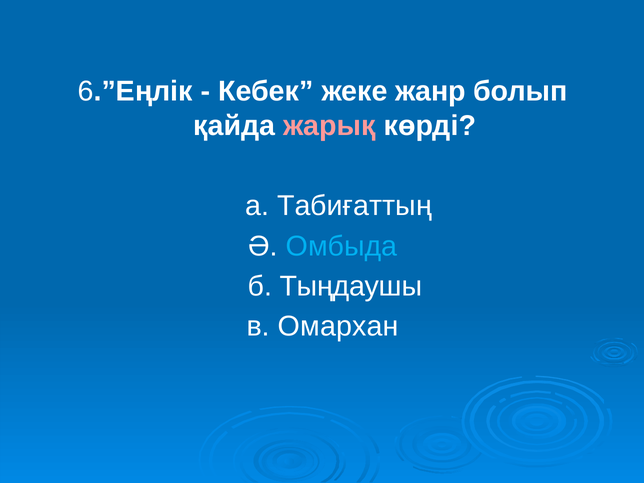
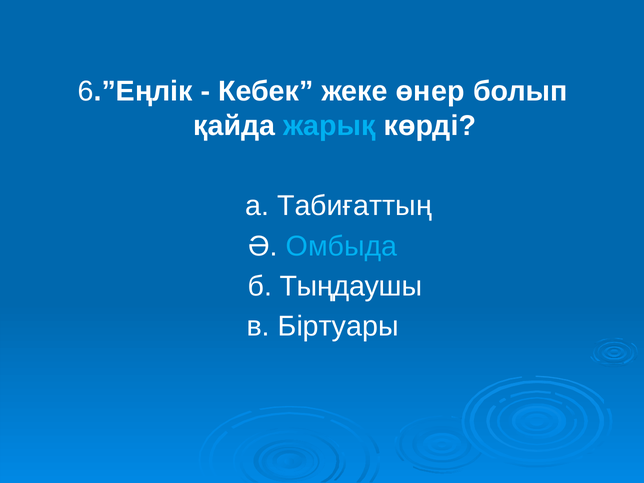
жанр: жанр -> өнер (430, 91)
жарық colour: pink -> light blue (329, 126)
Омархан: Омархан -> Біртуары (338, 326)
